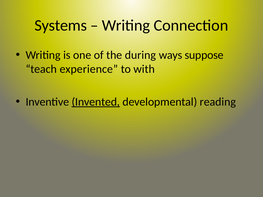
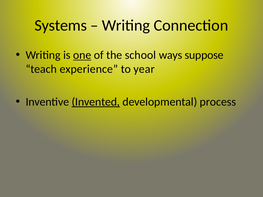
one underline: none -> present (82, 55)
during: during -> school (140, 55)
with: with -> year (144, 69)
reading: reading -> process (218, 102)
